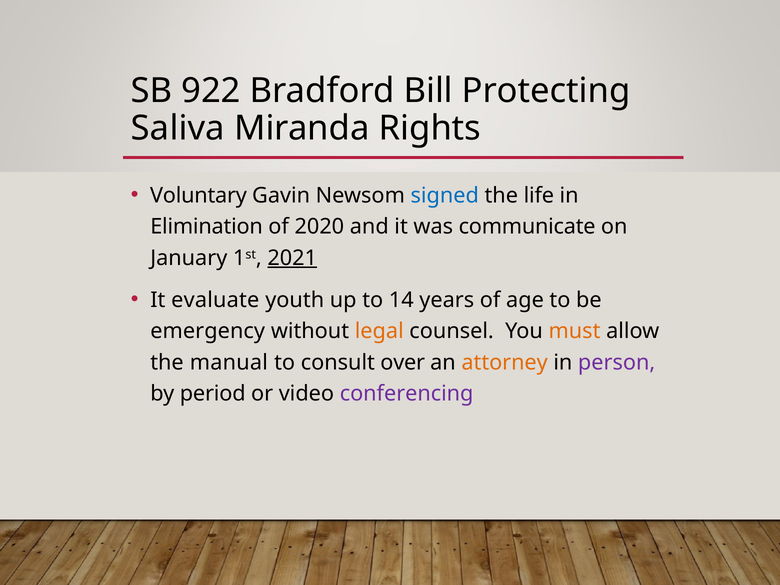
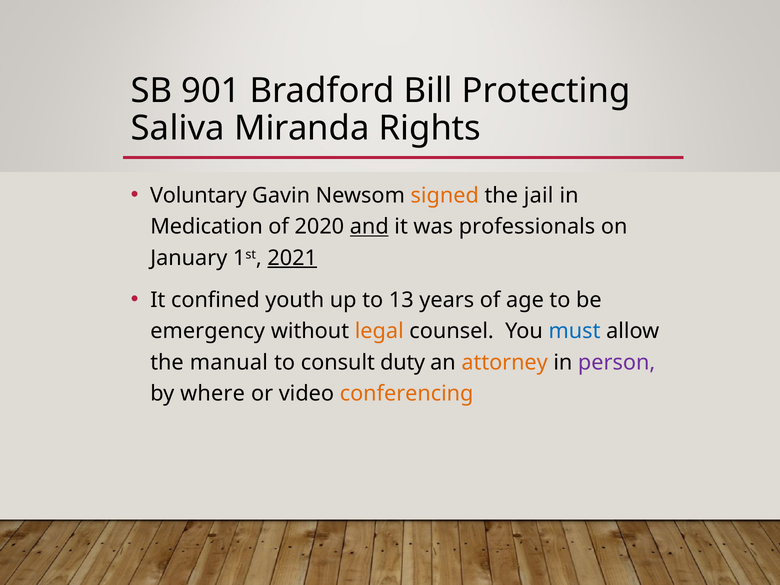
922: 922 -> 901 (211, 91)
signed colour: blue -> orange (445, 196)
life: life -> jail (539, 196)
Elimination: Elimination -> Medication (207, 227)
and underline: none -> present (369, 227)
communicate: communicate -> professionals (527, 227)
evaluate: evaluate -> confined (215, 300)
14: 14 -> 13 (401, 300)
must colour: orange -> blue (575, 331)
over: over -> duty (403, 362)
period: period -> where (213, 394)
conferencing colour: purple -> orange (407, 394)
